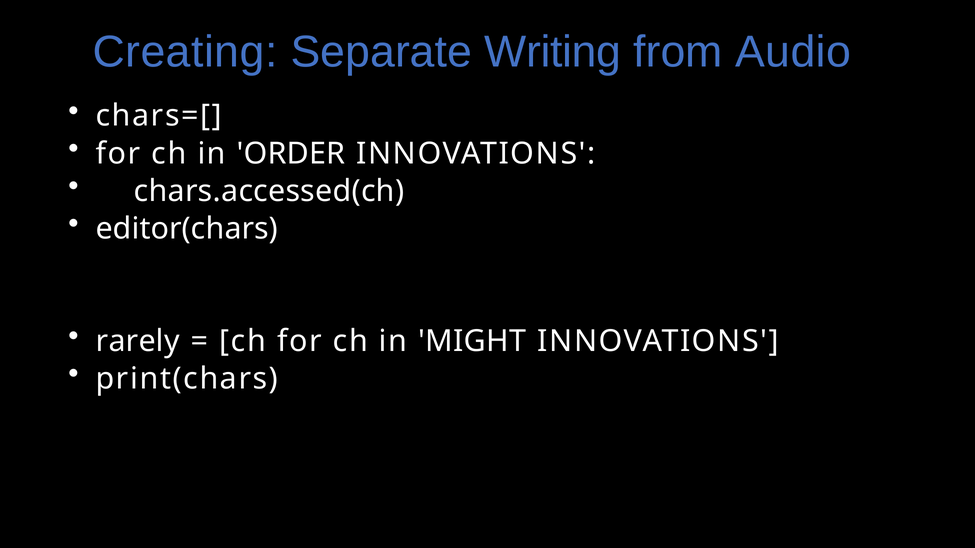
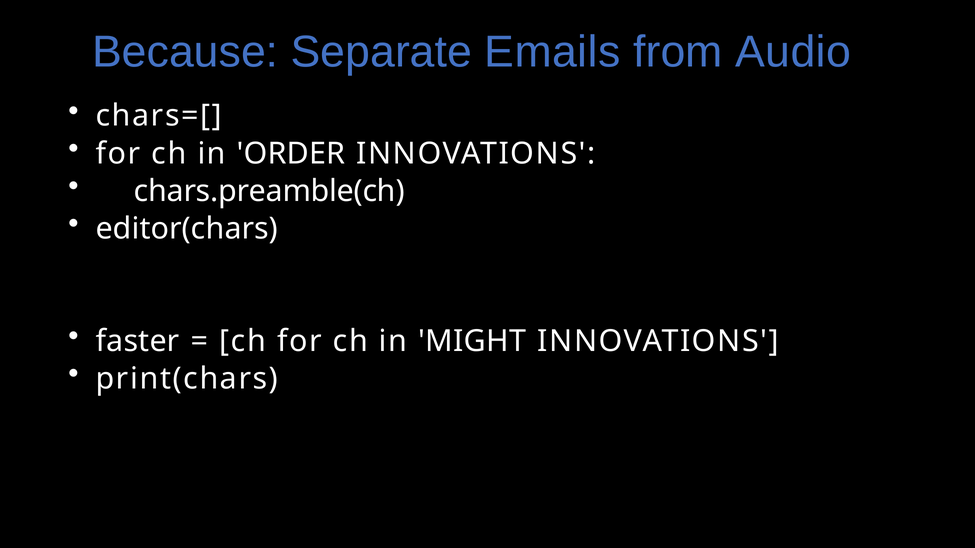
Creating: Creating -> Because (185, 52)
Writing: Writing -> Emails (552, 52)
chars.accessed(ch: chars.accessed(ch -> chars.preamble(ch (269, 191)
rarely: rarely -> faster (138, 341)
